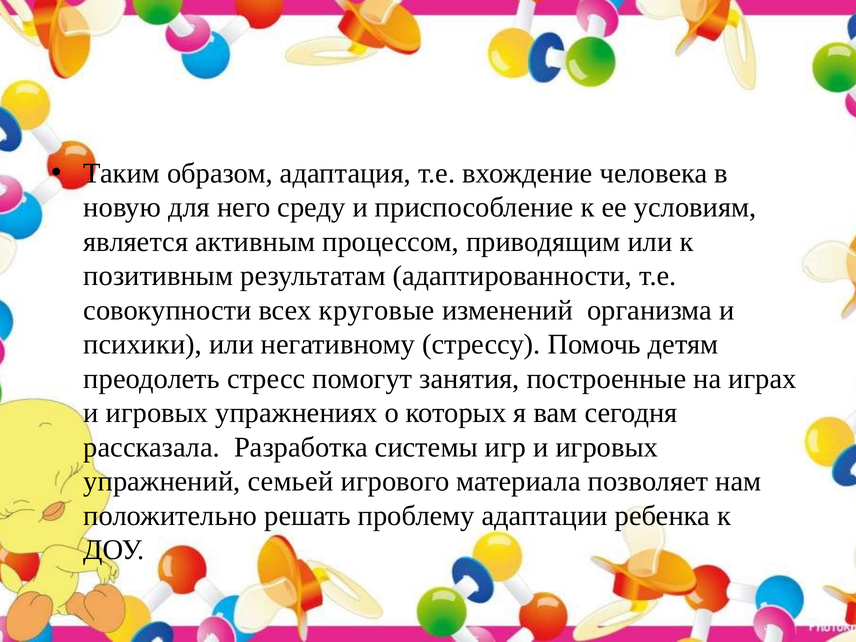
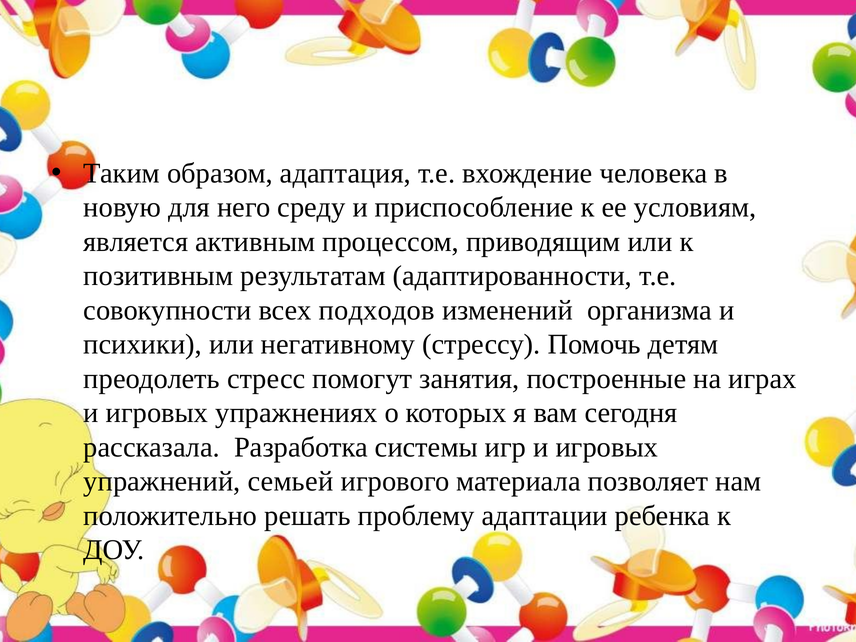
круговые: круговые -> подходов (377, 310)
